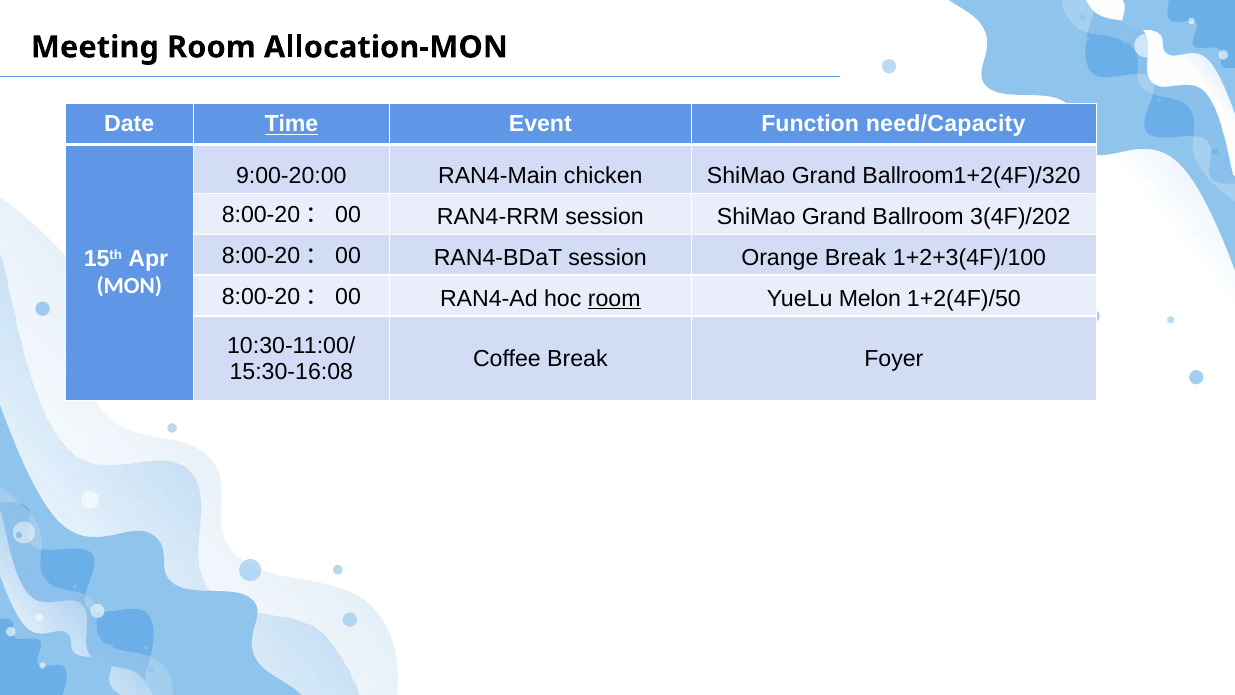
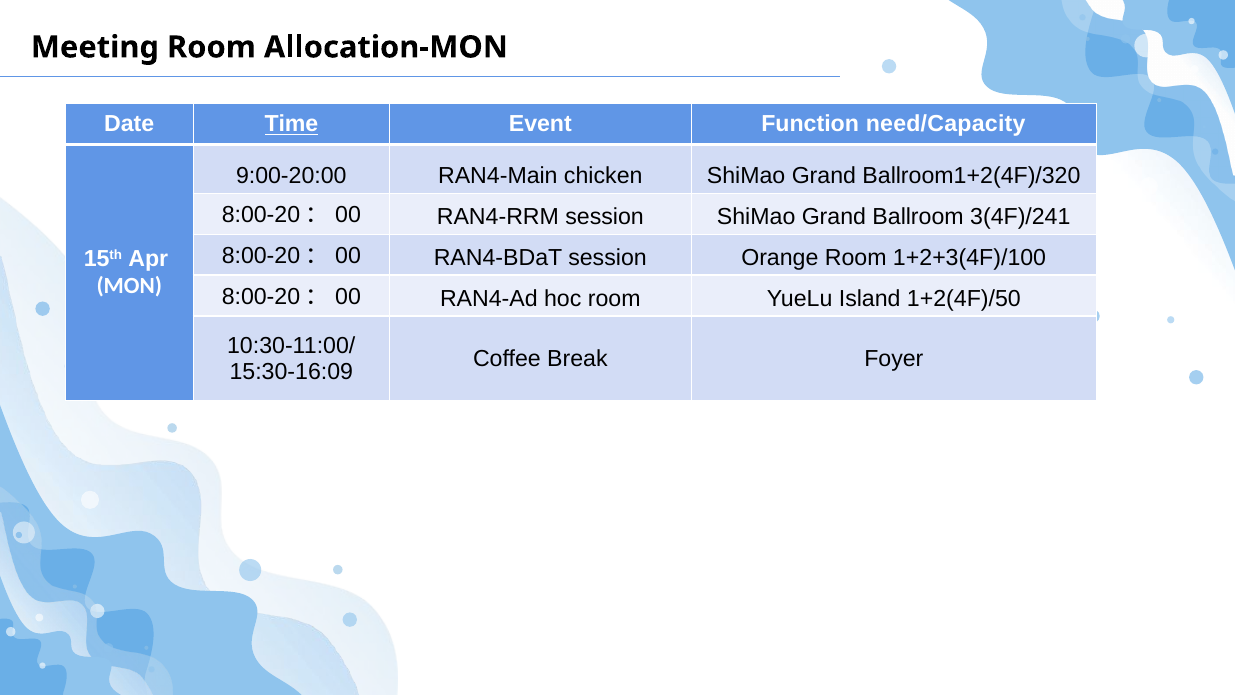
3(4F)/202: 3(4F)/202 -> 3(4F)/241 (1020, 217)
Orange Break: Break -> Room (856, 258)
room underline: present -> none (614, 299)
Melon: Melon -> Island (870, 299)
15:30-16:08: 15:30-16:08 -> 15:30-16:09 (291, 371)
